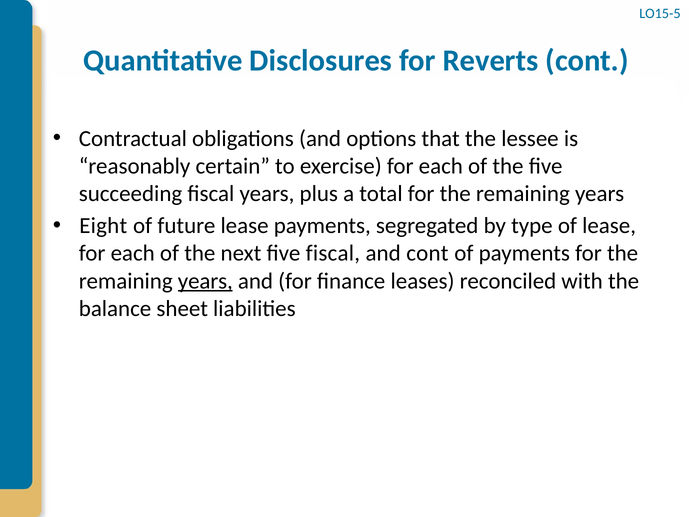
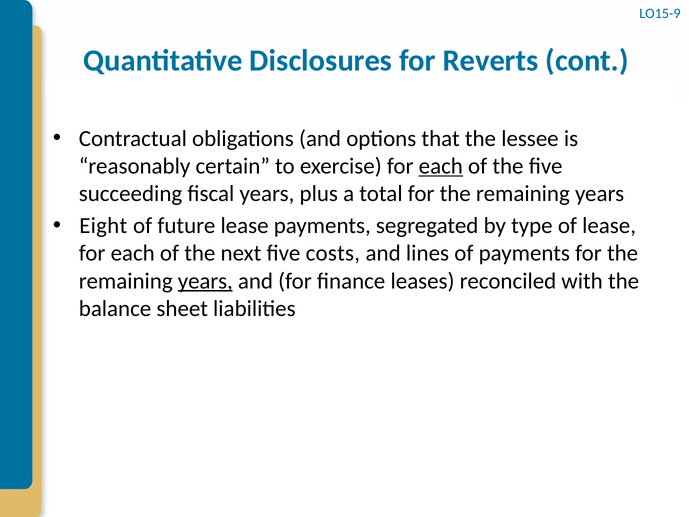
LO15-5: LO15-5 -> LO15-9 (660, 14)
each underline: none -> present (441, 166)
five fiscal: fiscal -> costs (333, 253)
and cont: cont -> lines (428, 253)
